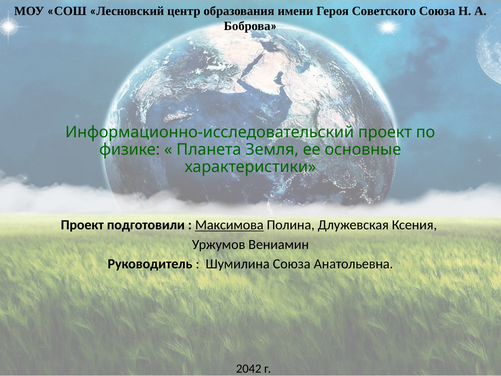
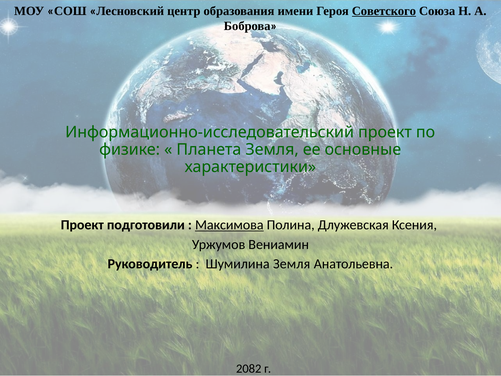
Советского underline: none -> present (384, 11)
Шумилина Союза: Союза -> Земля (292, 264)
2042: 2042 -> 2082 (249, 368)
